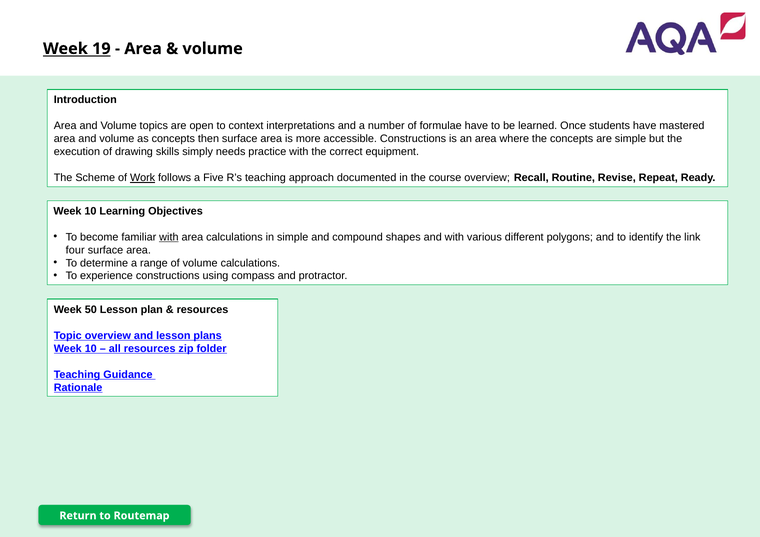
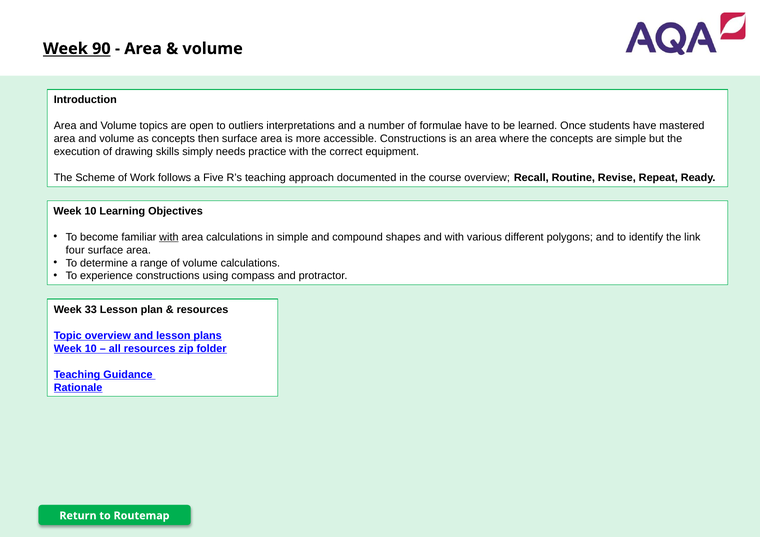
19: 19 -> 90 (101, 49)
context: context -> outliers (246, 126)
Work underline: present -> none (143, 178)
50: 50 -> 33 (91, 310)
